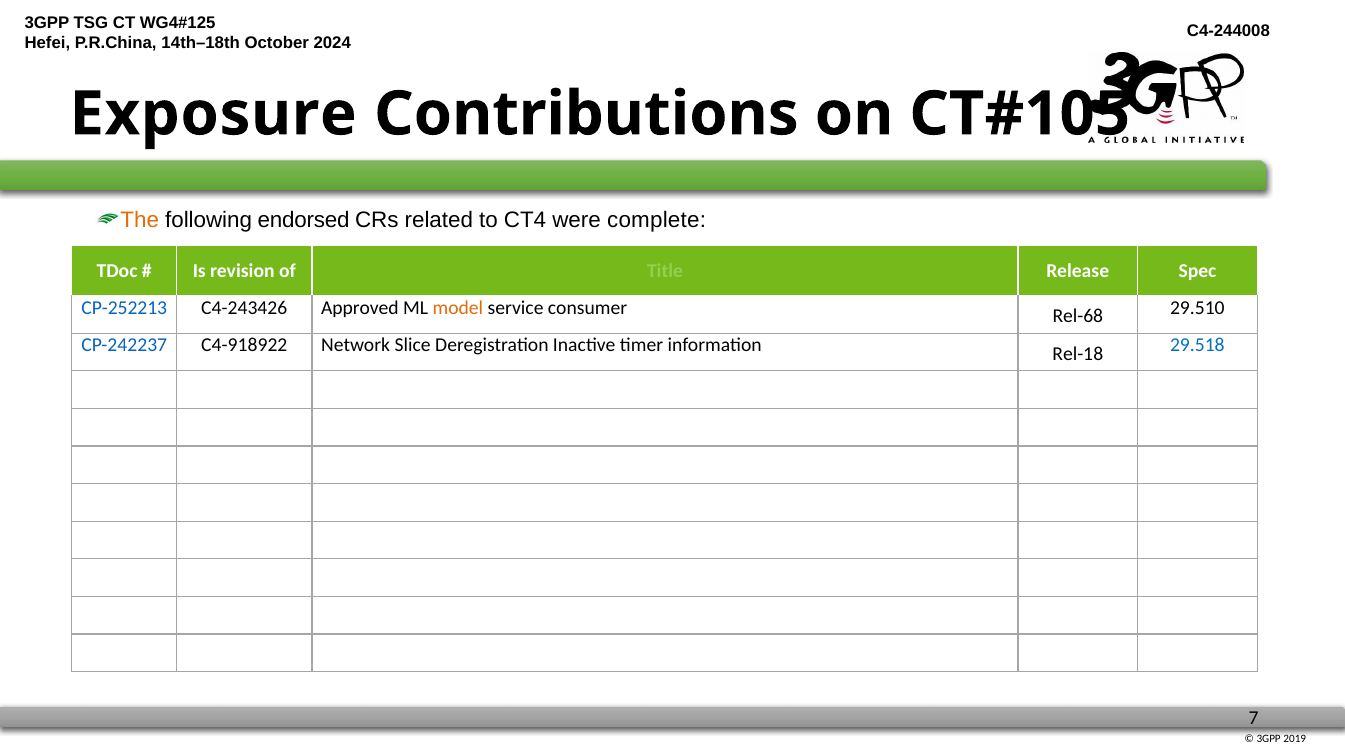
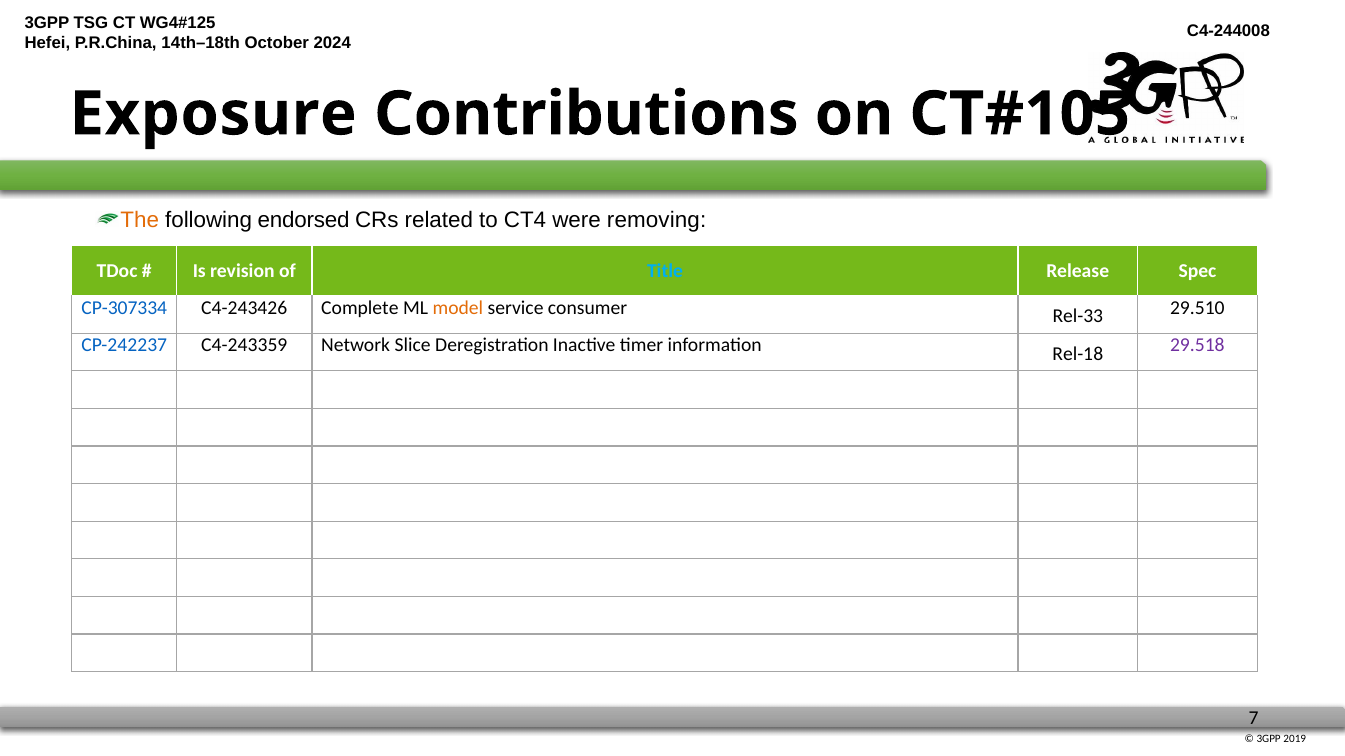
complete: complete -> removing (657, 220)
Title colour: light green -> light blue (665, 271)
CP-252213: CP-252213 -> CP-307334 (124, 308)
Approved: Approved -> Complete (360, 308)
Rel-68: Rel-68 -> Rel-33 (1078, 316)
C4-918922: C4-918922 -> C4-243359 (244, 346)
29.518 colour: blue -> purple (1197, 346)
